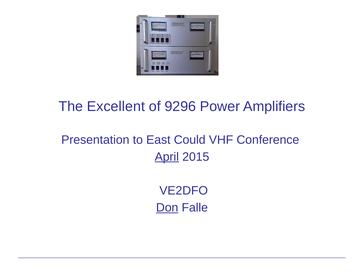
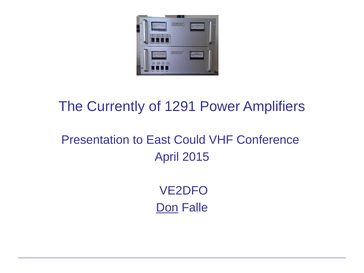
Excellent: Excellent -> Currently (116, 107)
9296: 9296 -> 1291 (180, 107)
April underline: present -> none (167, 157)
